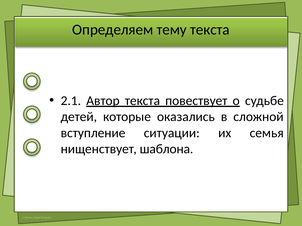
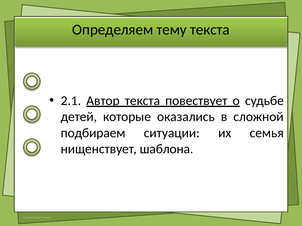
вступление: вступление -> подбираем (93, 133)
